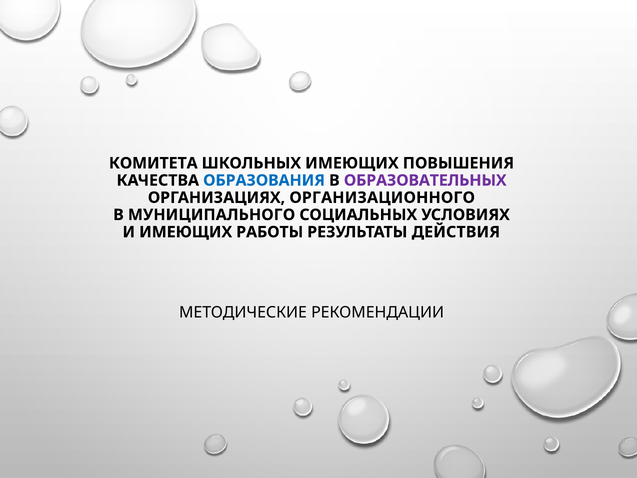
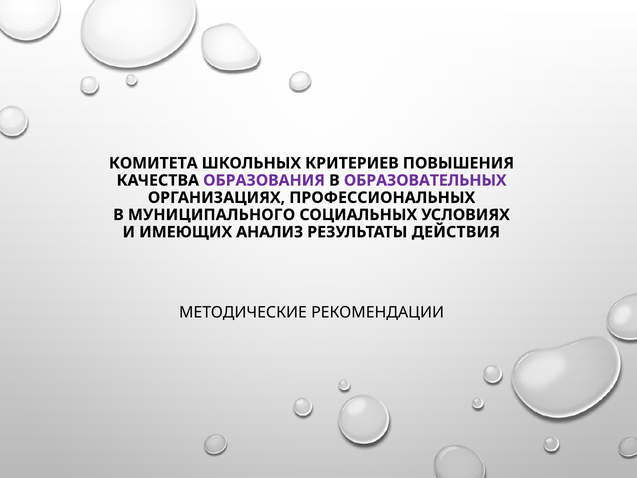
ШКОЛЬНЫХ ИМЕЮЩИХ: ИМЕЮЩИХ -> КРИТЕРИЕВ (352, 163)
ОБРАЗОВАНИЯ colour: blue -> purple (264, 180)
ОРГАНИЗАЦИОННОГО: ОРГАНИЗАЦИОННОГО -> ПРОФЕССИОНАЛЬНЫХ (382, 198)
РАБОТЫ: РАБОТЫ -> АНАЛИЗ (270, 232)
